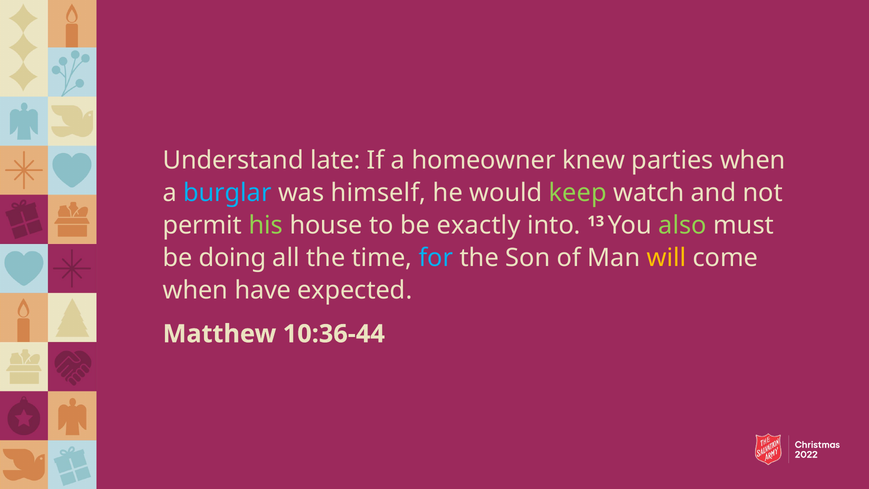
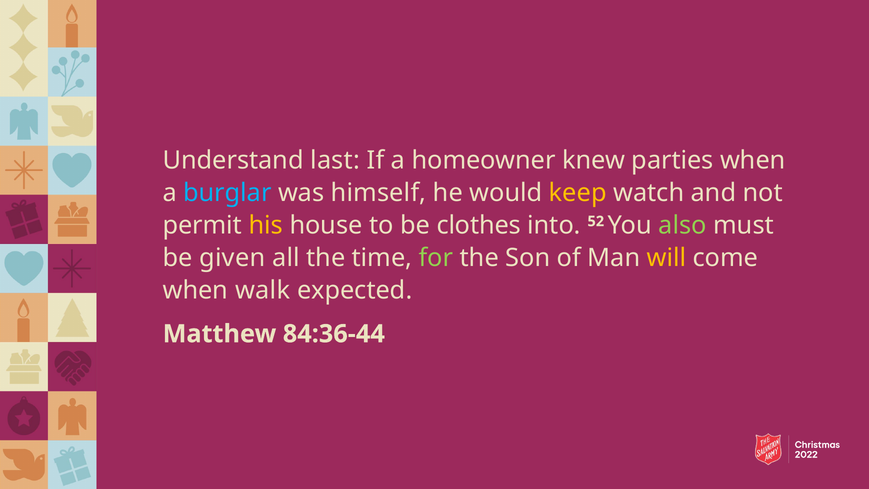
late: late -> last (335, 160)
keep colour: light green -> yellow (578, 193)
his colour: light green -> yellow (266, 225)
exactly: exactly -> clothes (479, 225)
13: 13 -> 52 (596, 221)
doing: doing -> given (232, 258)
for colour: light blue -> light green (436, 258)
have: have -> walk (263, 290)
10:36-44: 10:36-44 -> 84:36-44 (334, 334)
